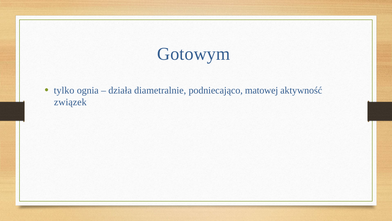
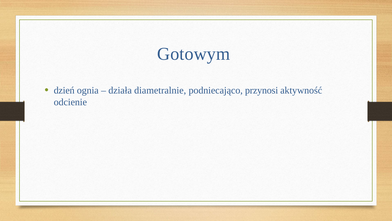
tylko: tylko -> dzień (64, 90)
matowej: matowej -> przynosi (262, 90)
związek: związek -> odcienie (70, 102)
